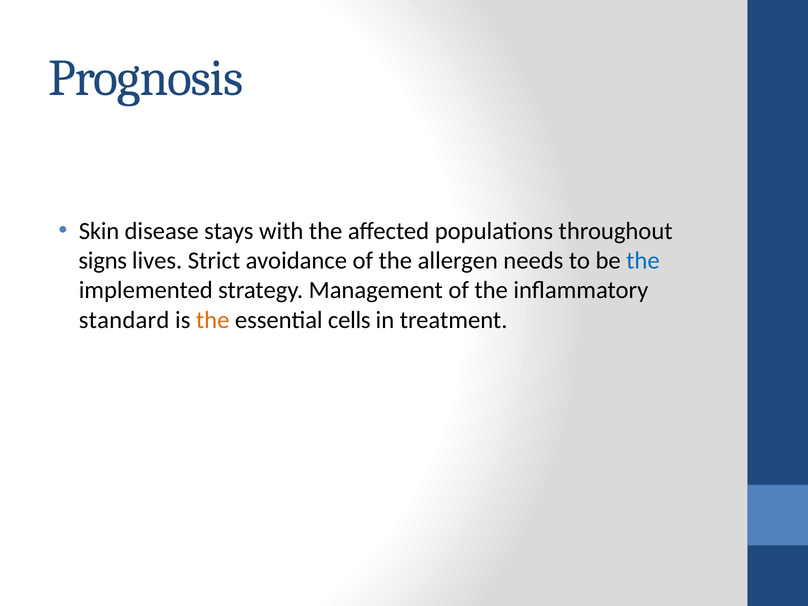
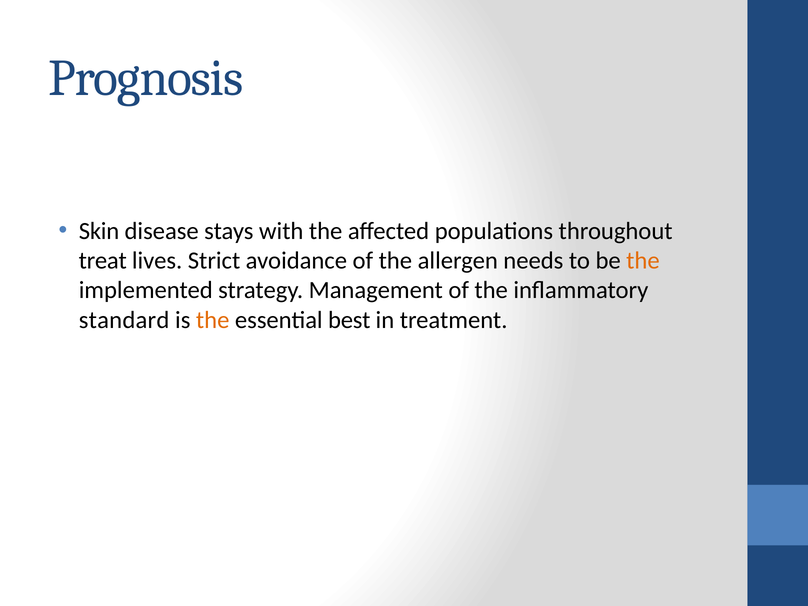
signs: signs -> treat (103, 261)
the colour: blue -> orange (643, 261)
cells: cells -> best (349, 320)
